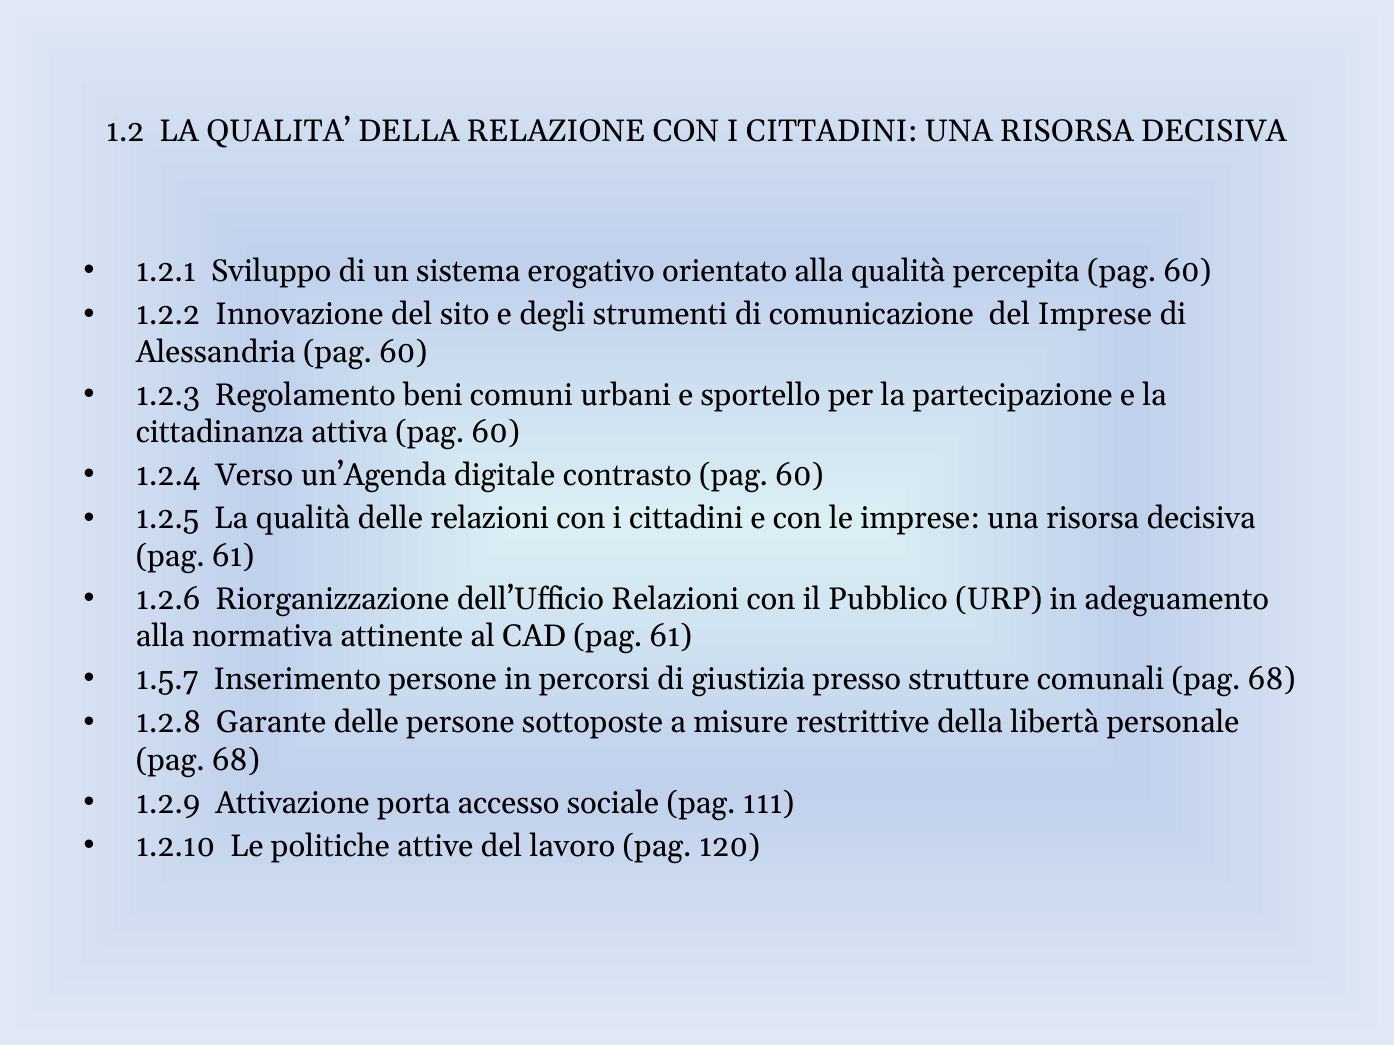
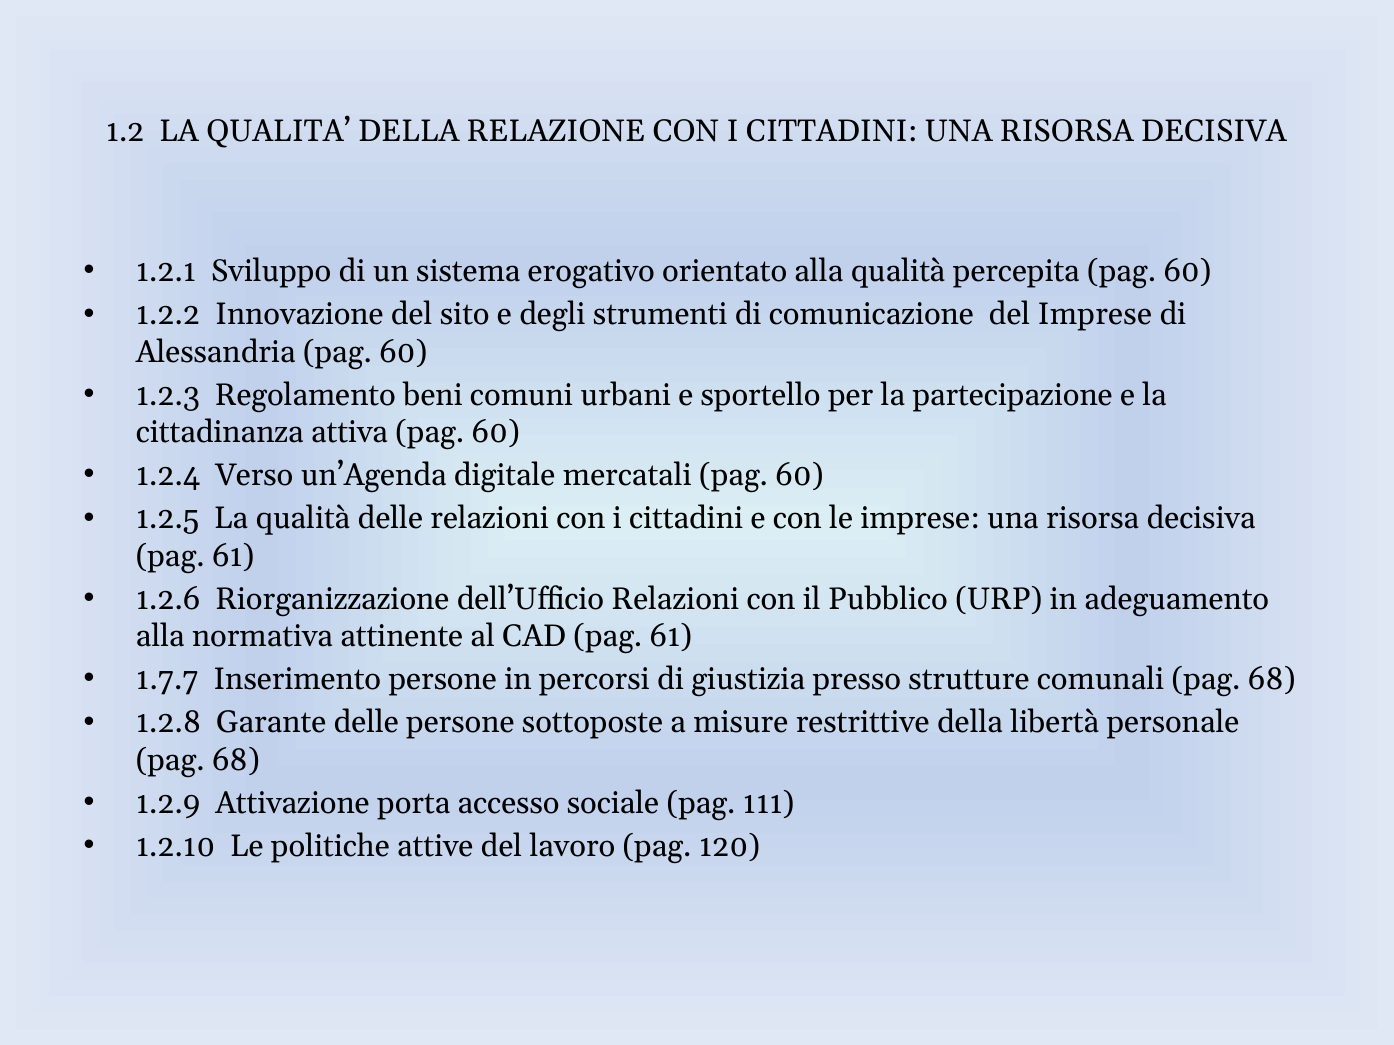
contrasto: contrasto -> mercatali (627, 476)
1.5.7: 1.5.7 -> 1.7.7 (167, 680)
